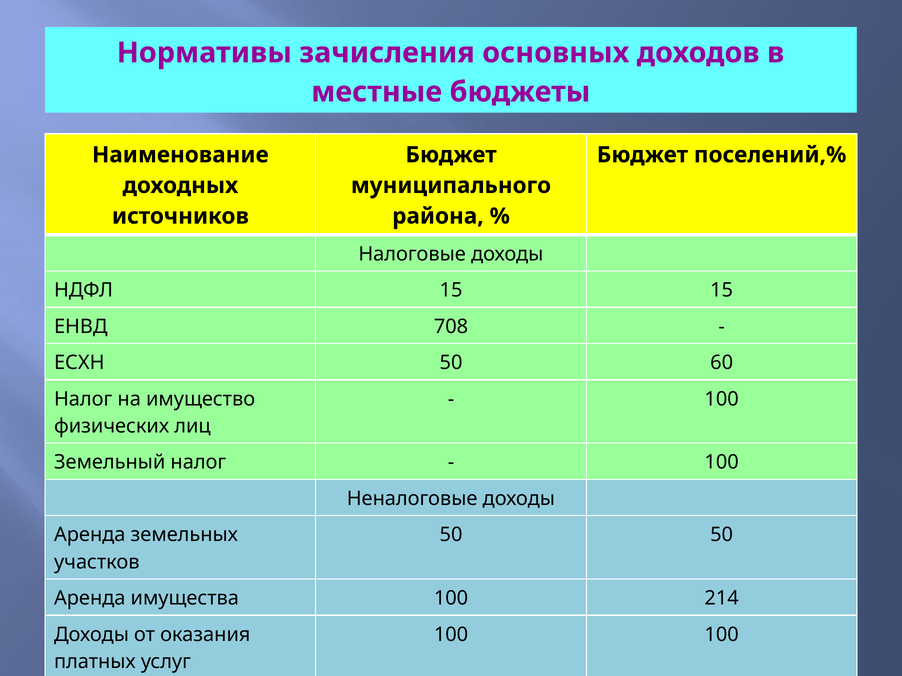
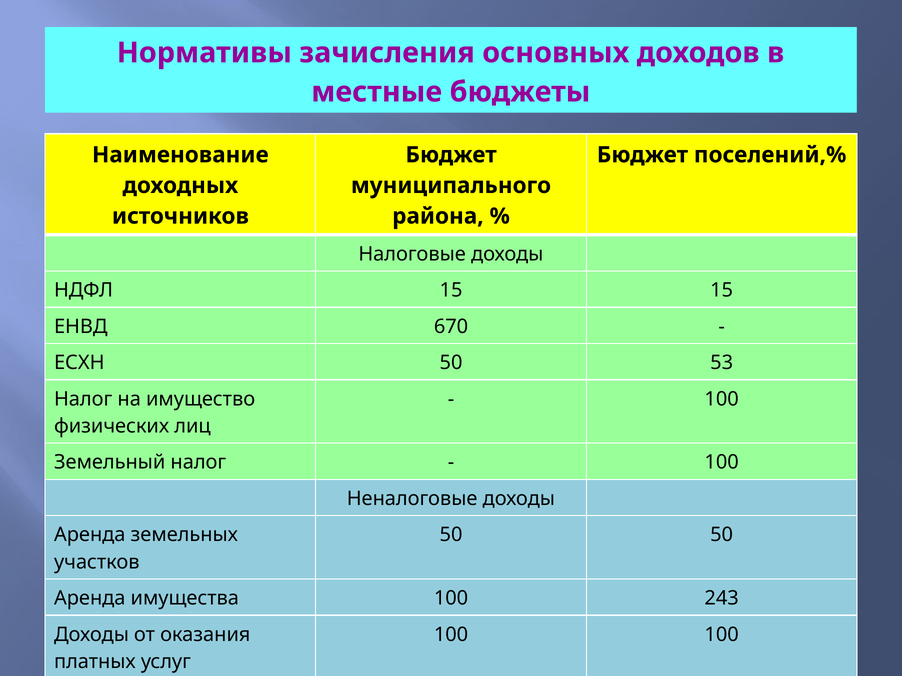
708: 708 -> 670 (451, 327)
60: 60 -> 53 (722, 363)
214: 214 -> 243 (722, 599)
